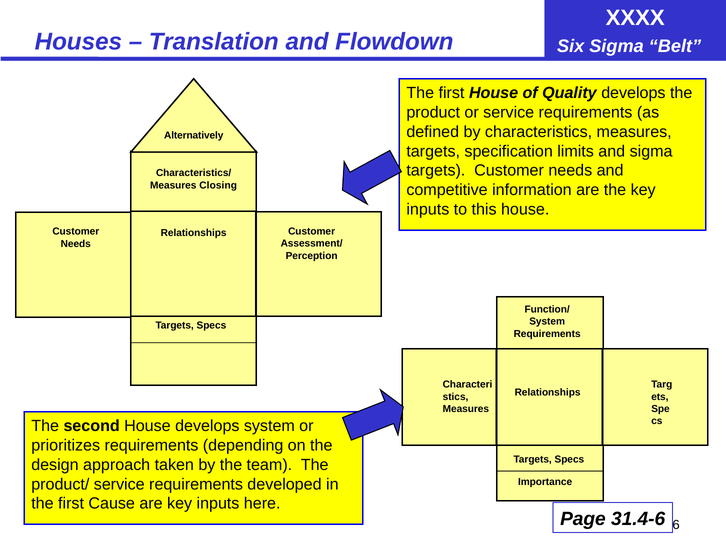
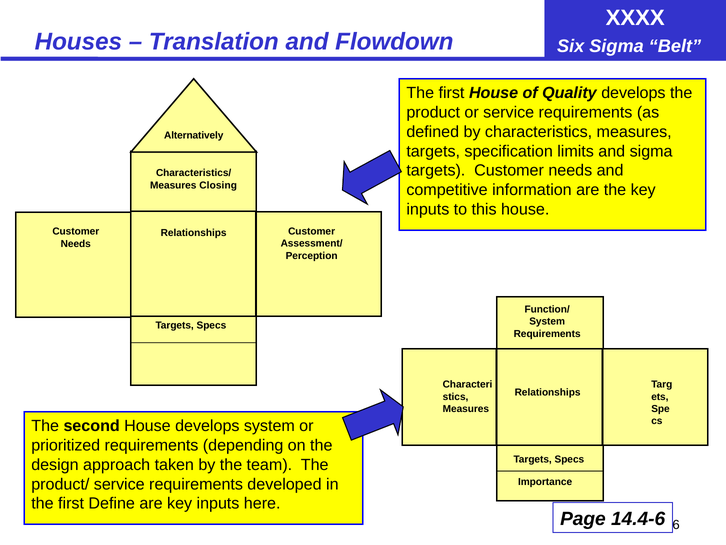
prioritizes: prioritizes -> prioritized (66, 445)
Cause: Cause -> Define (112, 503)
31.4-6: 31.4-6 -> 14.4-6 (638, 519)
